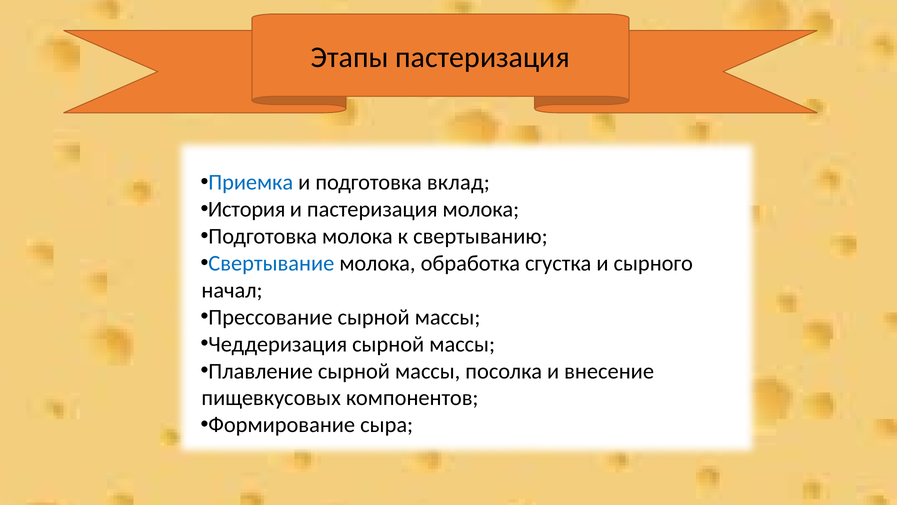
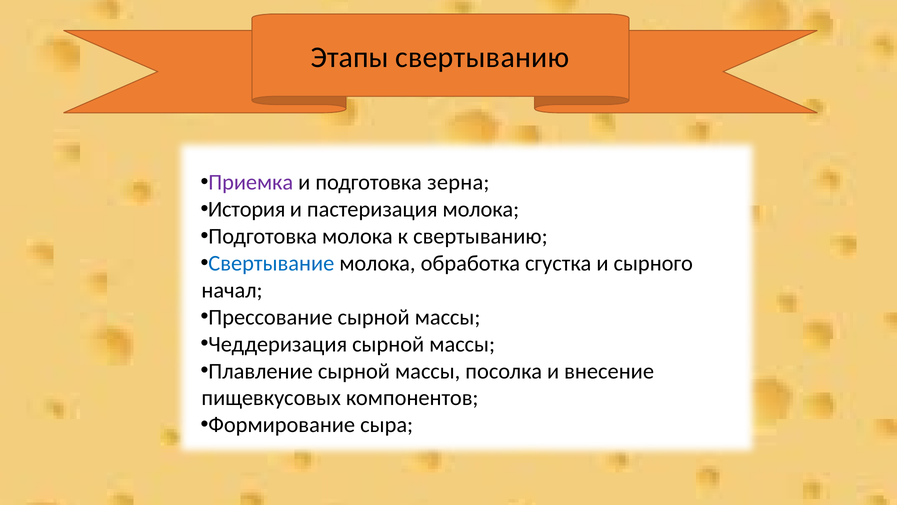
Этапы пастеризация: пастеризация -> свертыванию (482, 57)
Приемка colour: blue -> purple (251, 182)
вклад: вклад -> зерна (458, 182)
